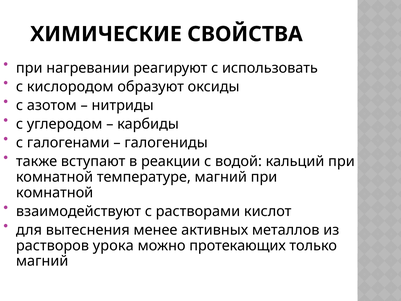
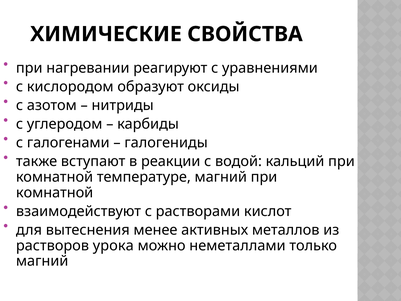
использовать: использовать -> уравнениями (270, 68)
протекающих: протекающих -> неметаллами (237, 245)
